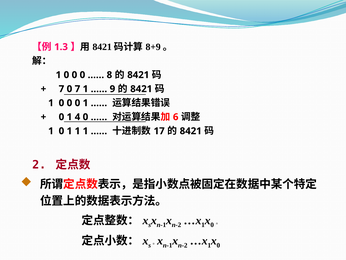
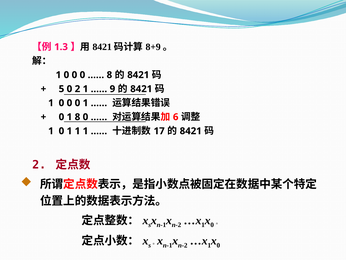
7: 7 -> 5 (61, 89)
0 7: 7 -> 2 (77, 89)
1 4: 4 -> 8 (77, 117)
